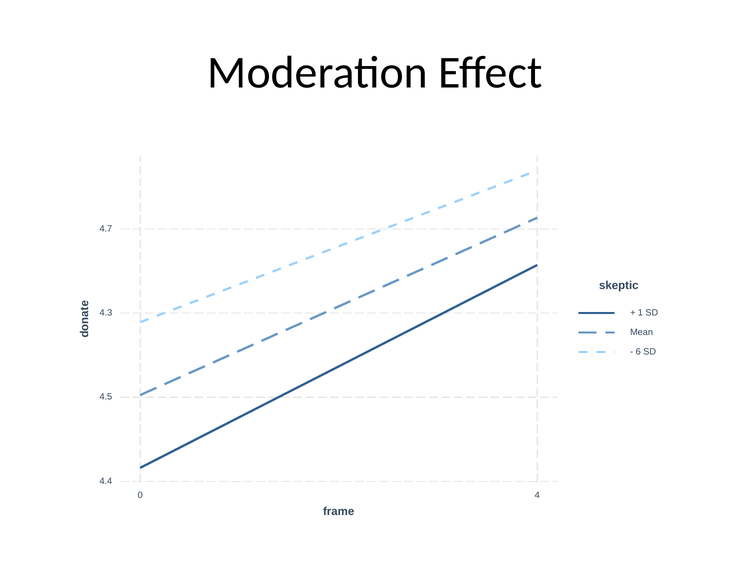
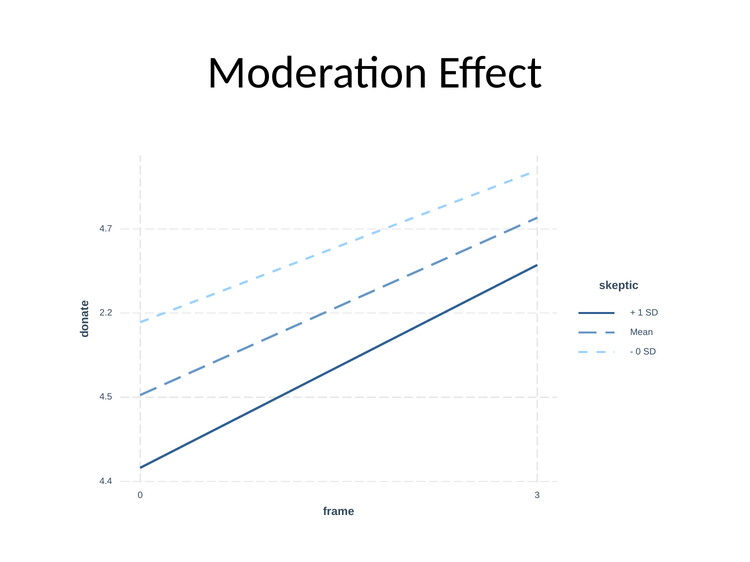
4.3: 4.3 -> 2.2 (106, 313)
6: 6 -> 0 (638, 352)
4: 4 -> 3 (537, 496)
